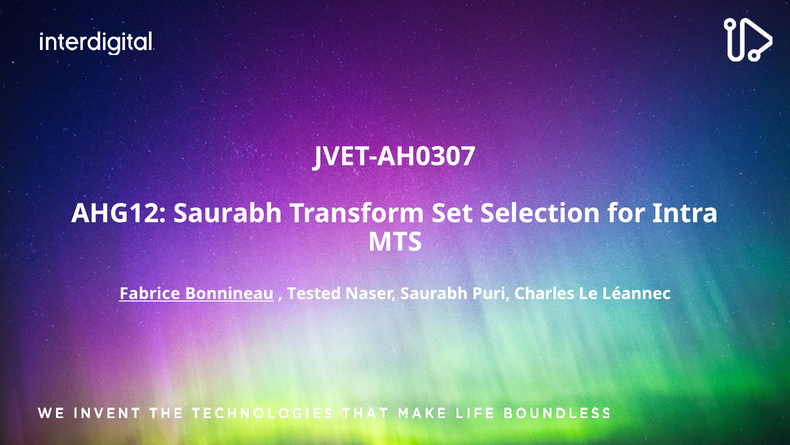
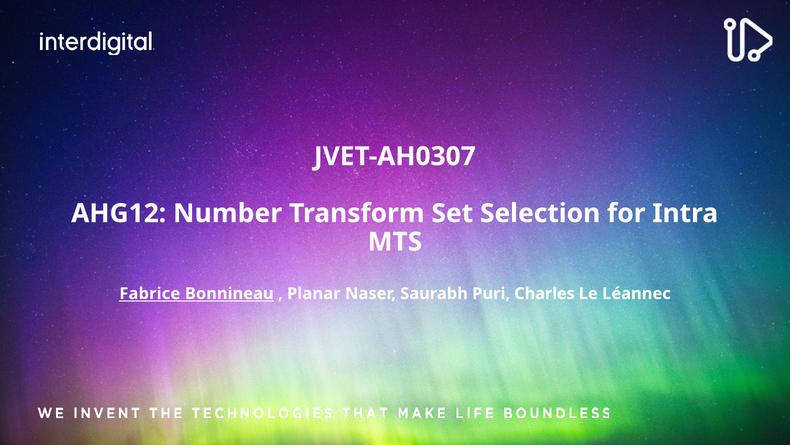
AHG12 Saurabh: Saurabh -> Number (228, 213)
Tested: Tested -> Planar (314, 293)
